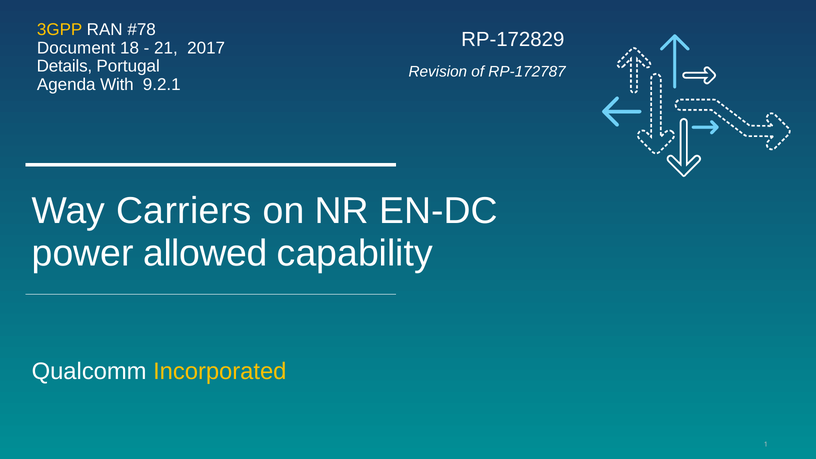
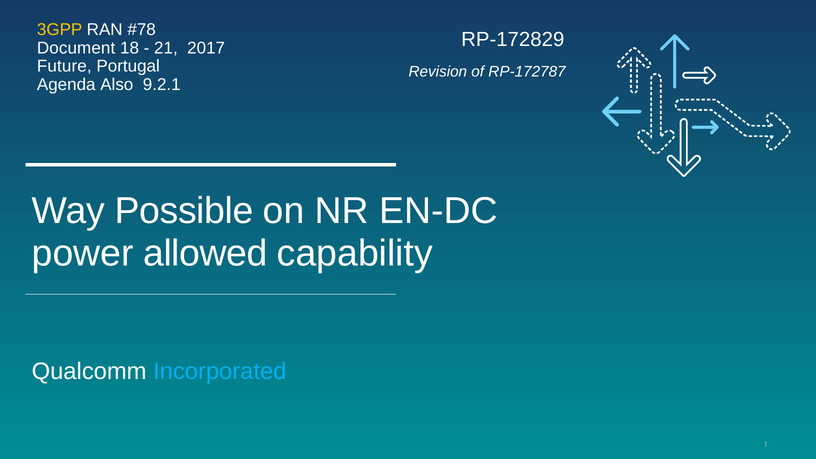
Details: Details -> Future (64, 66)
With: With -> Also (117, 85)
Carriers: Carriers -> Possible (184, 211)
Incorporated colour: yellow -> light blue (220, 371)
